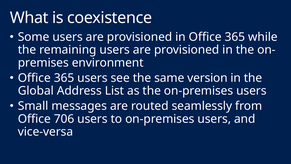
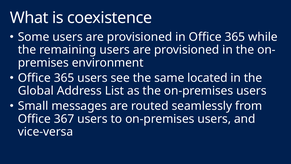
version: version -> located (207, 78)
706: 706 -> 367 (64, 119)
